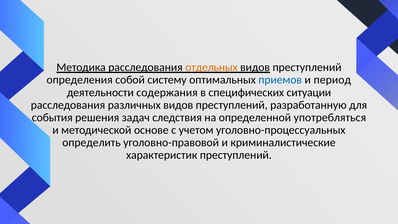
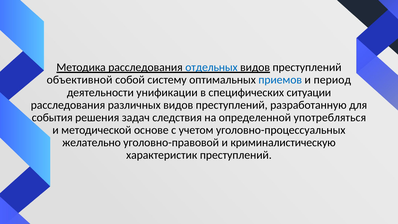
отдельных colour: orange -> blue (211, 67)
определения: определения -> объективной (80, 80)
содержания: содержания -> унификации (167, 92)
определить: определить -> желательно (92, 143)
криминалистические: криминалистические -> криминалистическую (283, 143)
